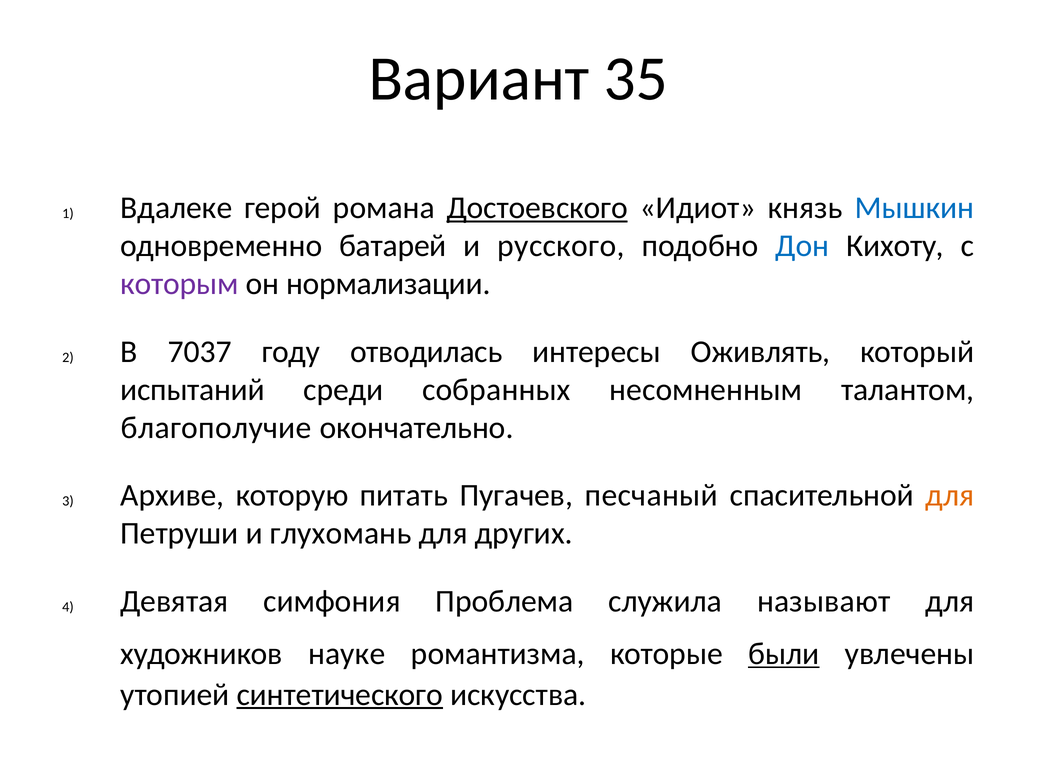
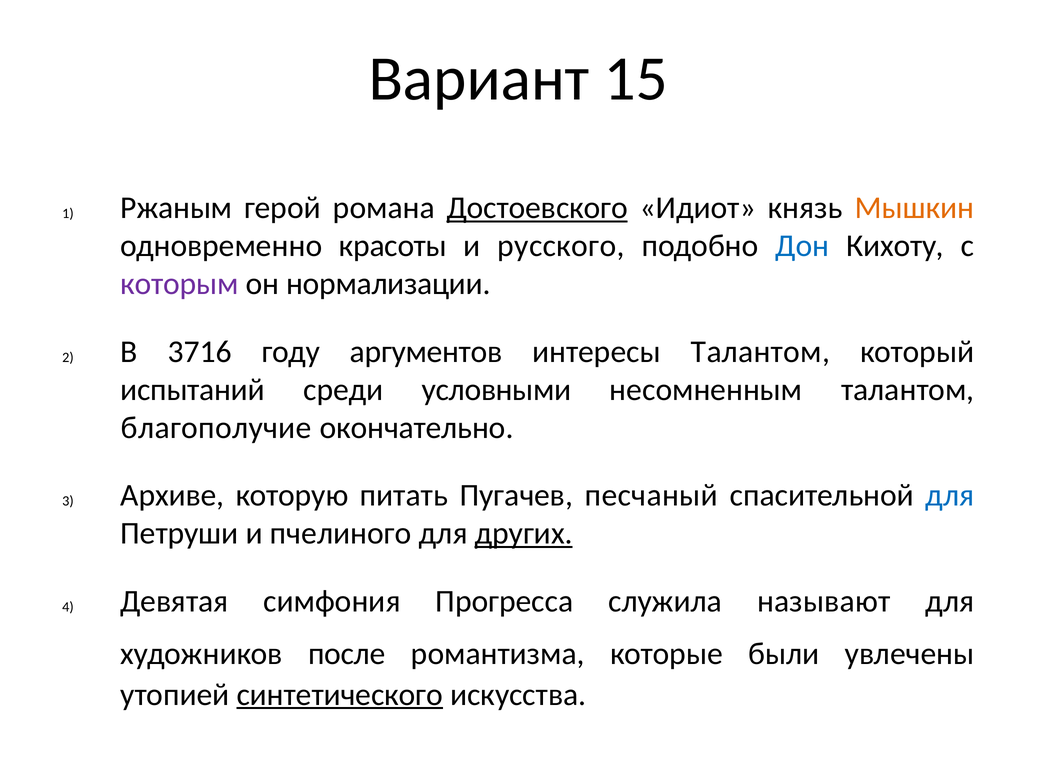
35: 35 -> 15 (636, 79)
Вдалеке: Вдалеке -> Ржаным (176, 208)
Мышкин colour: blue -> orange (915, 208)
батарей: батарей -> красоты (393, 246)
7037: 7037 -> 3716 (200, 352)
отводилась: отводилась -> аргументов (426, 352)
интересы Оживлять: Оживлять -> Талантом (760, 352)
собранных: собранных -> условными (497, 390)
для colour: orange -> blue (950, 495)
глухомань: глухомань -> пчелиного (341, 533)
других underline: none -> present (524, 533)
Проблема: Проблема -> Прогресса (504, 601)
науке: науке -> после (347, 653)
были underline: present -> none (784, 653)
